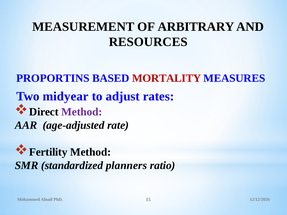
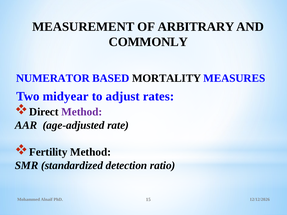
RESOURCES: RESOURCES -> COMMONLY (148, 42)
PROPORTINS: PROPORTINS -> NUMERATOR (53, 78)
MORTALITY colour: red -> black (167, 78)
planners: planners -> detection (126, 166)
